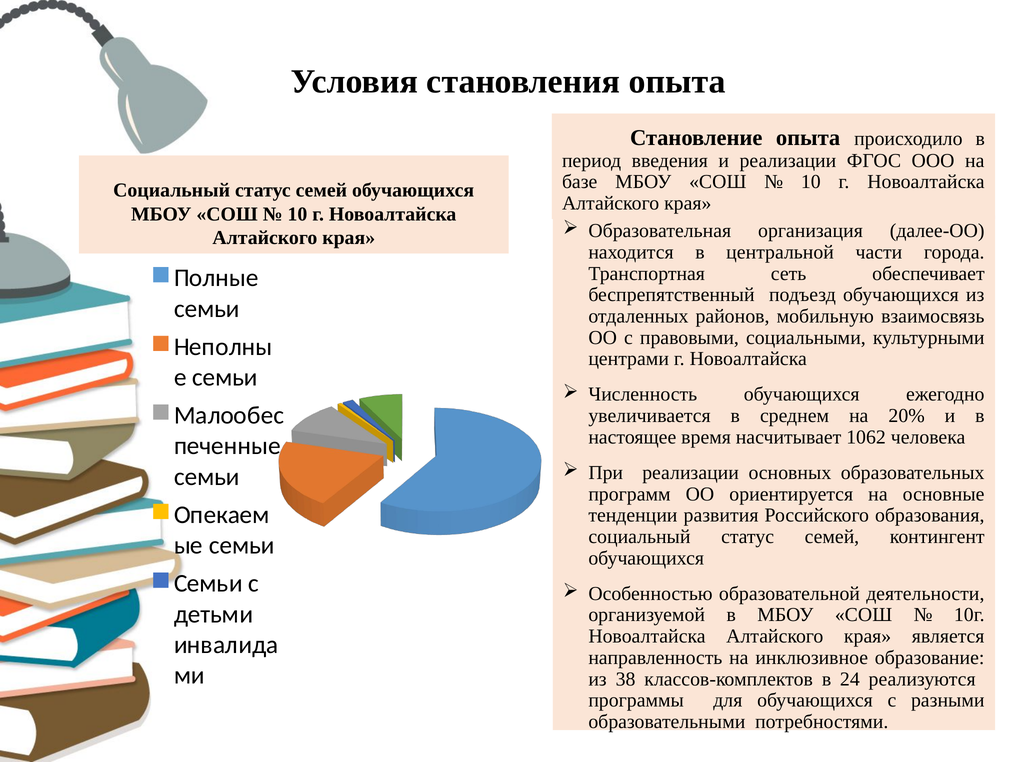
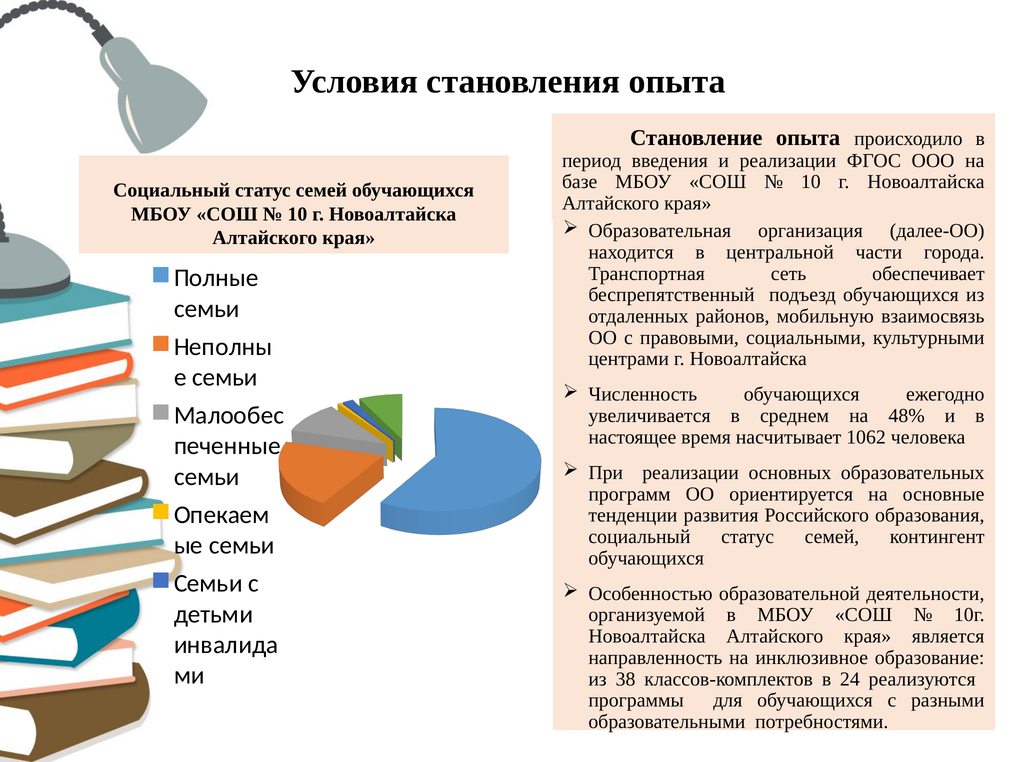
20%: 20% -> 48% (907, 416)
